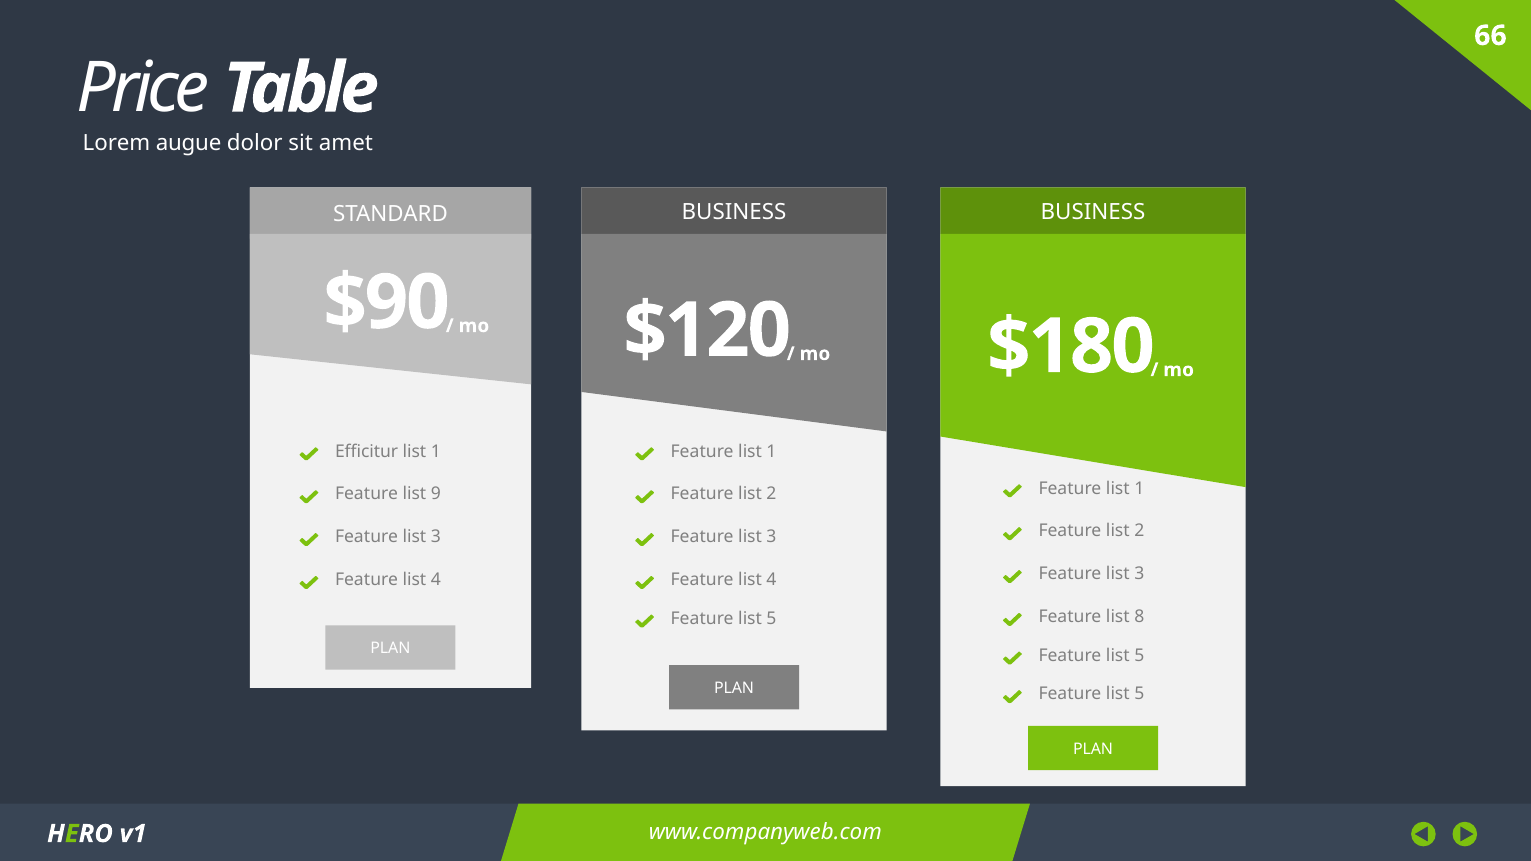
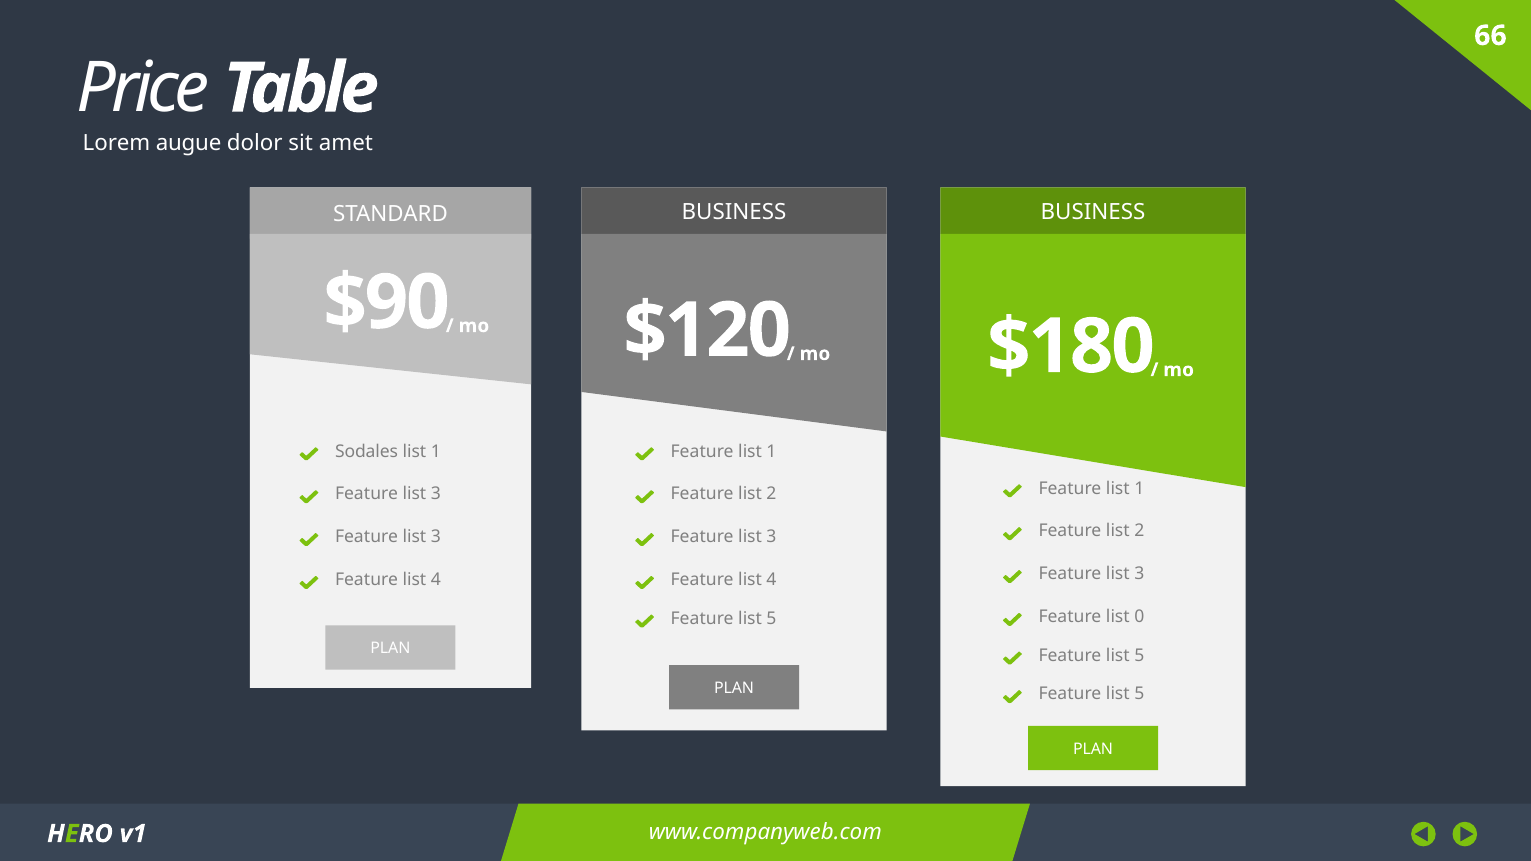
Efficitur: Efficitur -> Sodales (367, 451)
9: 9 -> 3 (436, 494)
8: 8 -> 0 (1139, 617)
